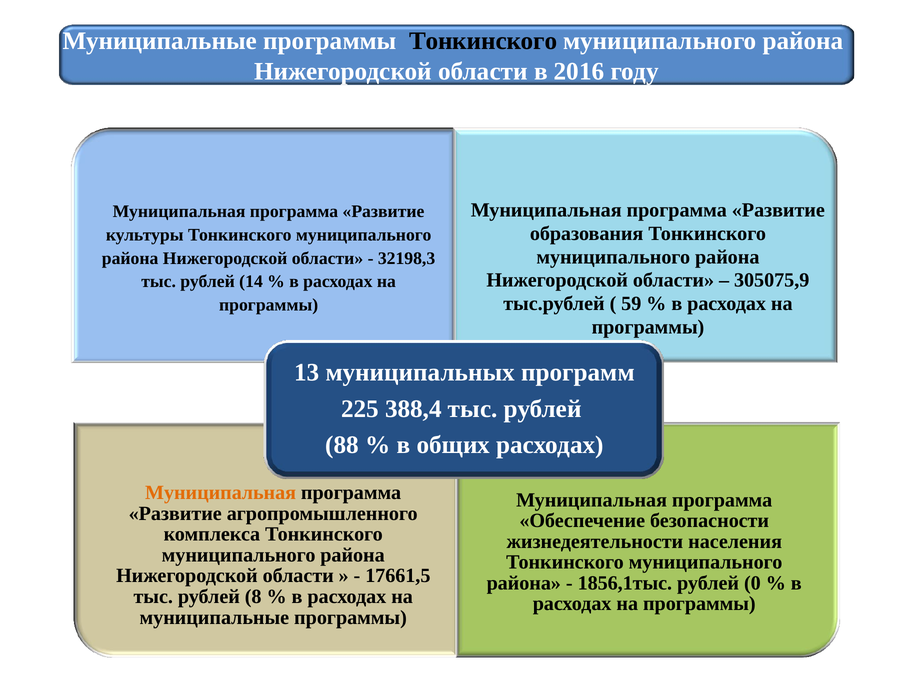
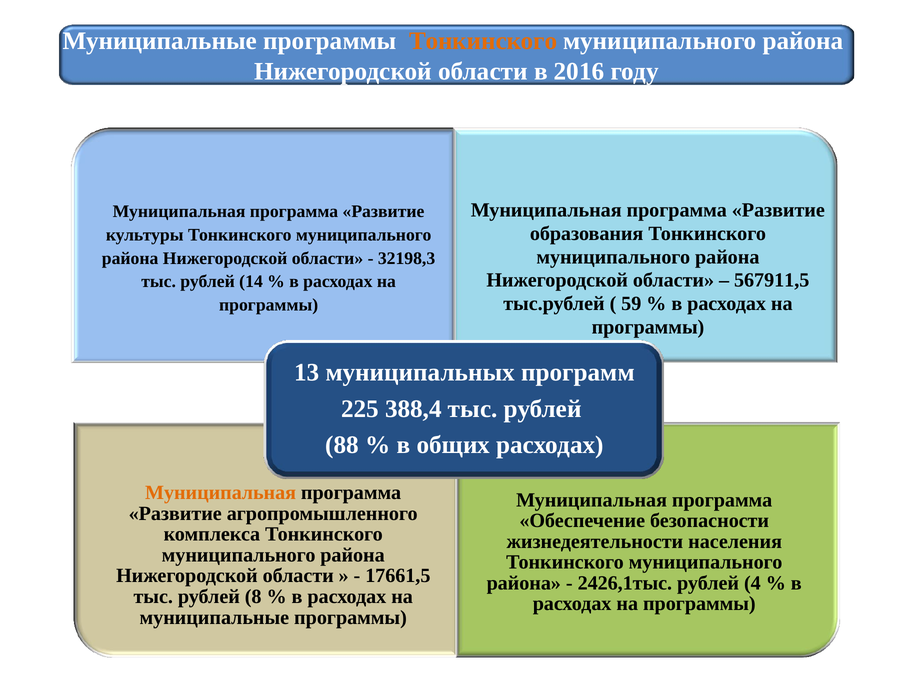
Тонкинского colour: black -> orange (483, 41)
305075,9: 305075,9 -> 567911,5 (772, 280)
1856,1тыс: 1856,1тыс -> 2426,1тыс (625, 583)
0: 0 -> 4 (752, 583)
